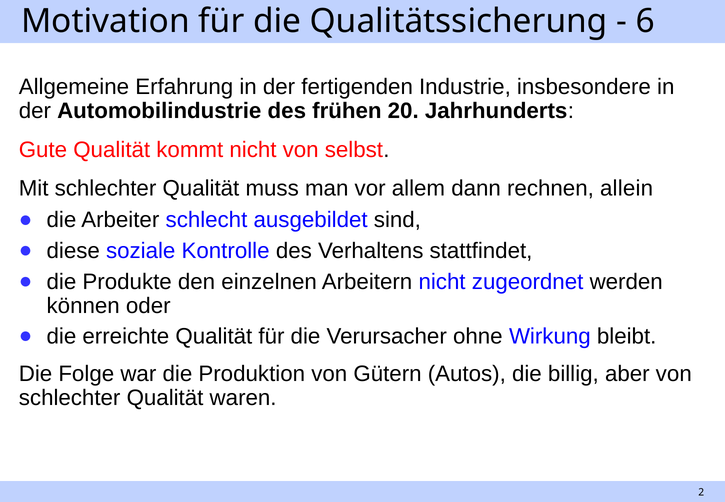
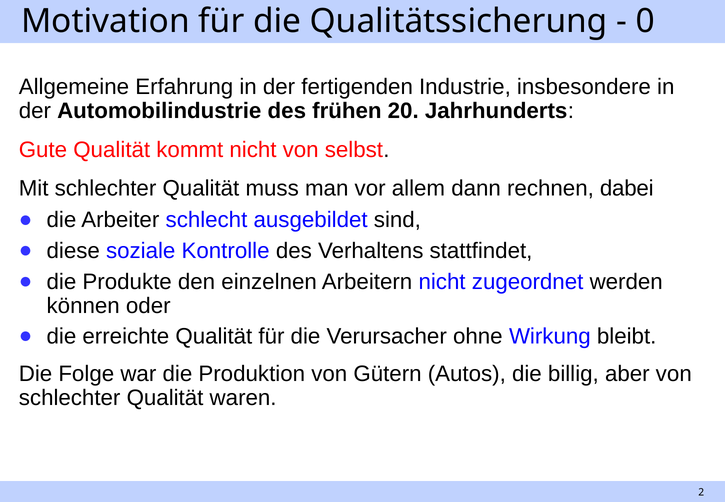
6: 6 -> 0 (645, 21)
allein: allein -> dabei (627, 188)
